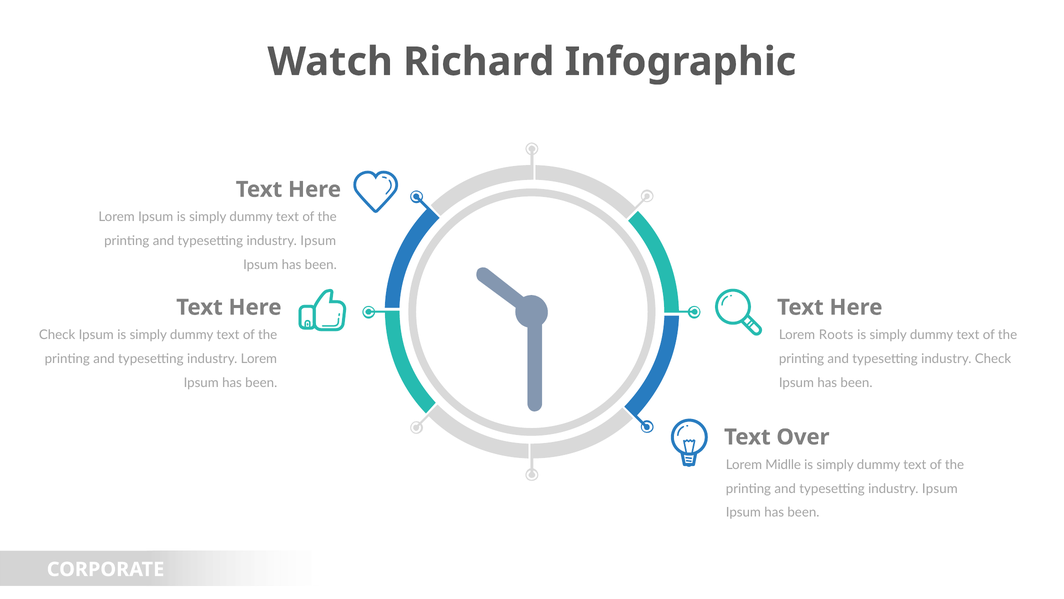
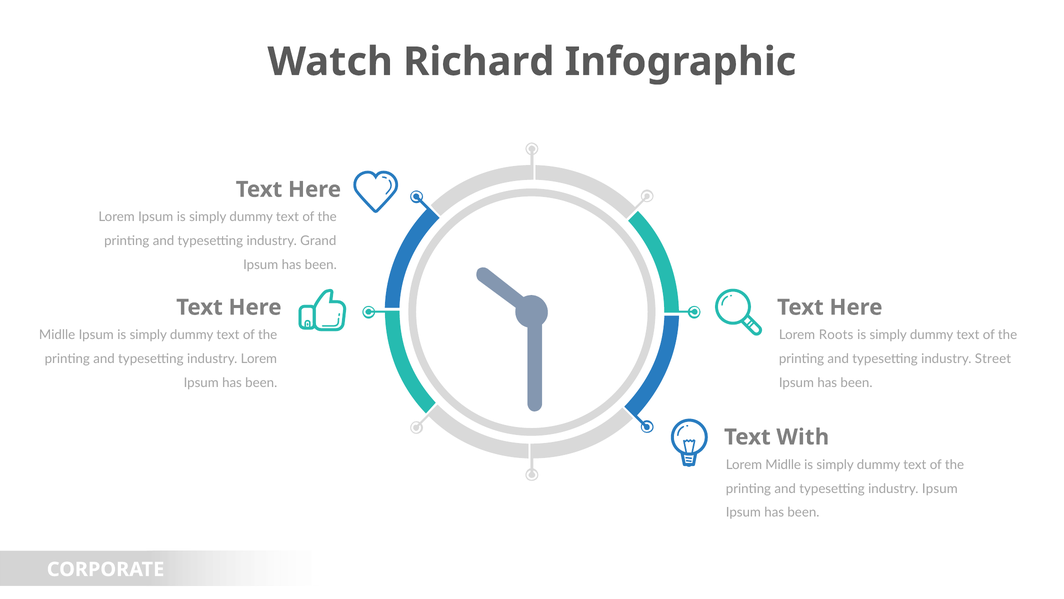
Ipsum: Ipsum -> Grand (318, 241)
Check: Check -> Midlle (57, 335)
industry Check: Check -> Street (993, 359)
Over: Over -> With (803, 437)
